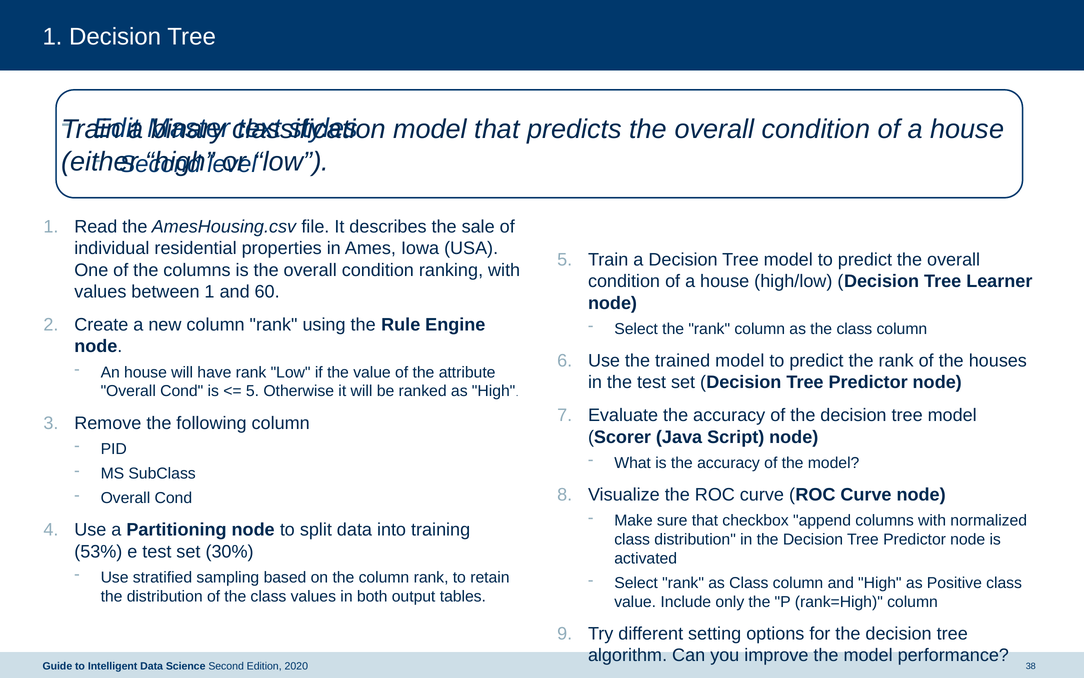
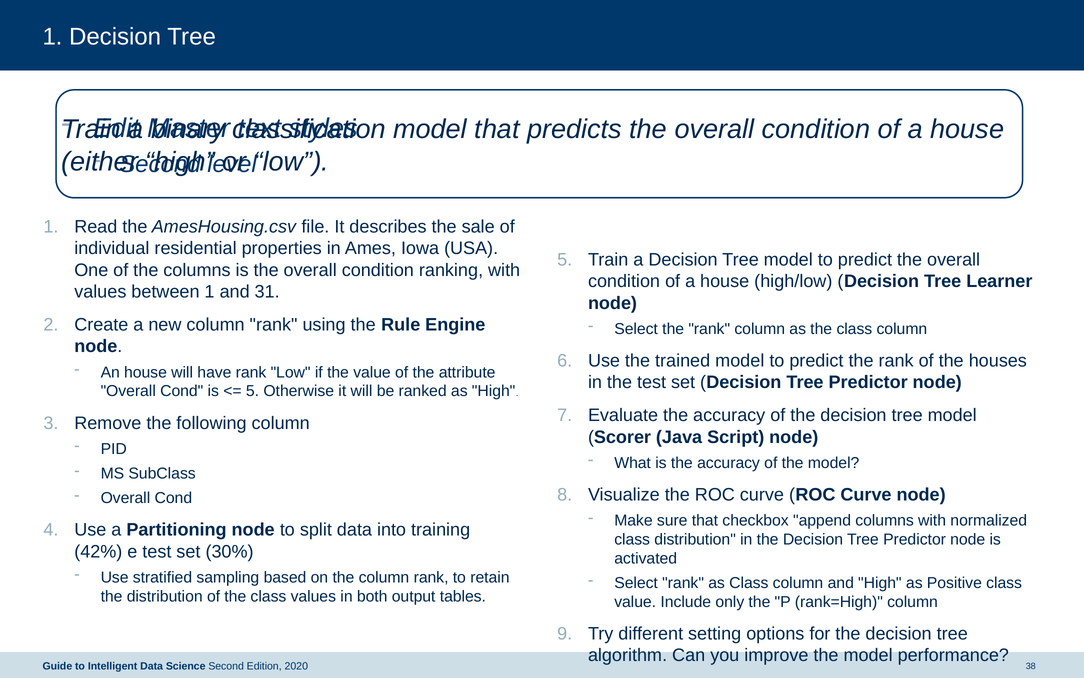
60: 60 -> 31 (267, 292)
53%: 53% -> 42% (98, 551)
